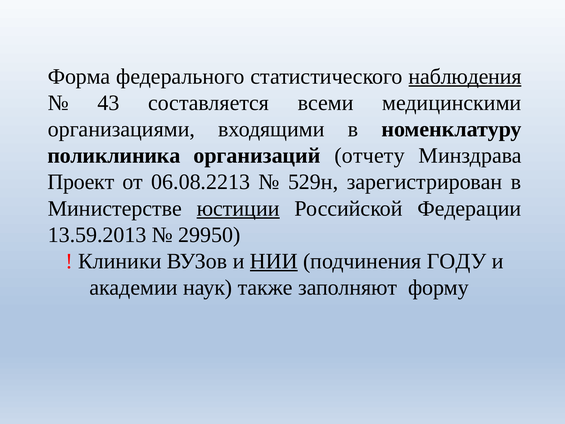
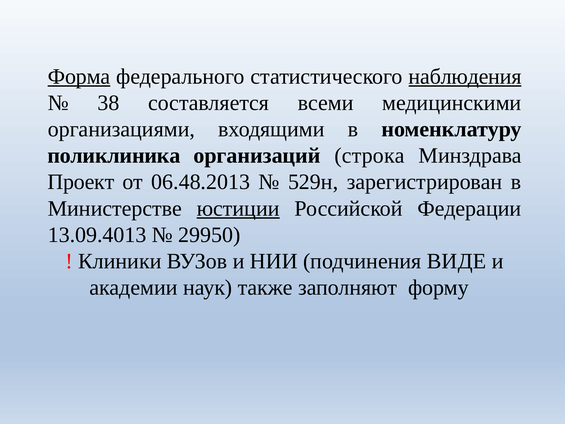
Форма underline: none -> present (79, 76)
43: 43 -> 38 (108, 103)
отчету: отчету -> строка (370, 156)
06.08.2213: 06.08.2213 -> 06.48.2013 (201, 182)
13.59.2013: 13.59.2013 -> 13.09.4013 (97, 235)
НИИ underline: present -> none (274, 261)
ГОДУ: ГОДУ -> ВИДЕ (457, 261)
